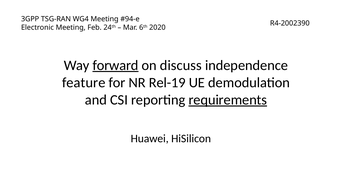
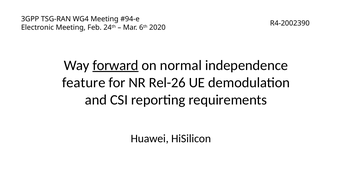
discuss: discuss -> normal (181, 65)
Rel-19: Rel-19 -> Rel-26 (167, 82)
requirements underline: present -> none (228, 100)
